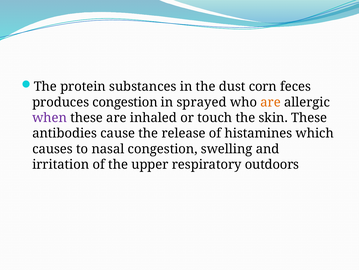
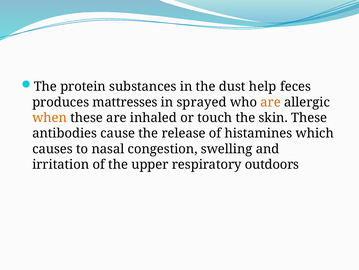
corn: corn -> help (263, 86)
produces congestion: congestion -> mattresses (125, 102)
when colour: purple -> orange (50, 118)
